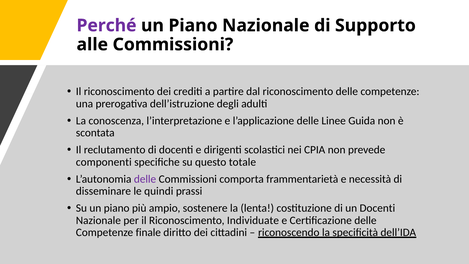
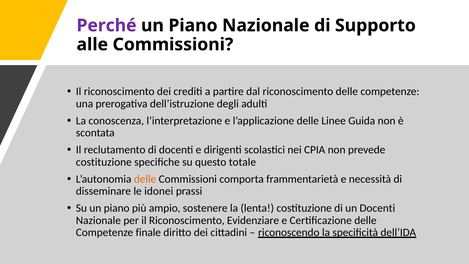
componenti: componenti -> costituzione (104, 162)
delle colour: purple -> orange (145, 179)
quindi: quindi -> idonei (159, 191)
Individuate: Individuate -> Evidenziare (253, 220)
